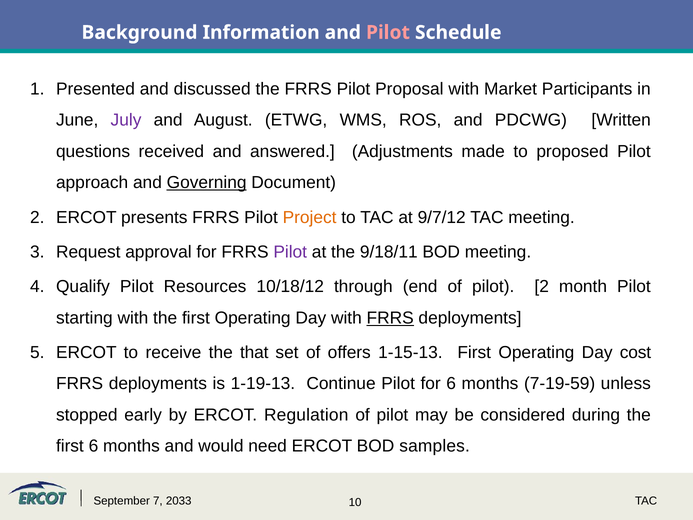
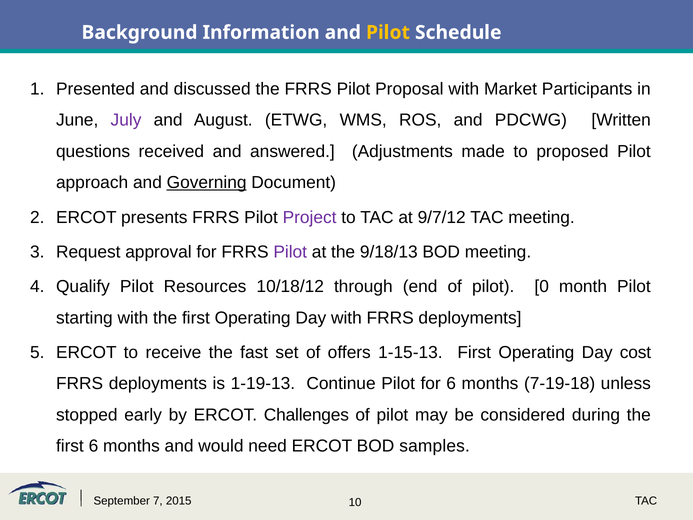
Pilot colour: pink -> yellow (388, 32)
Project colour: orange -> purple (310, 217)
9/18/11: 9/18/11 -> 9/18/13 (389, 252)
pilot 2: 2 -> 0 (542, 286)
FRRS underline: present -> none (390, 318)
that: that -> fast (254, 352)
7-19-59: 7-19-59 -> 7-19-18 (560, 384)
Regulation: Regulation -> Challenges (306, 415)
2033: 2033 -> 2015 (179, 501)
